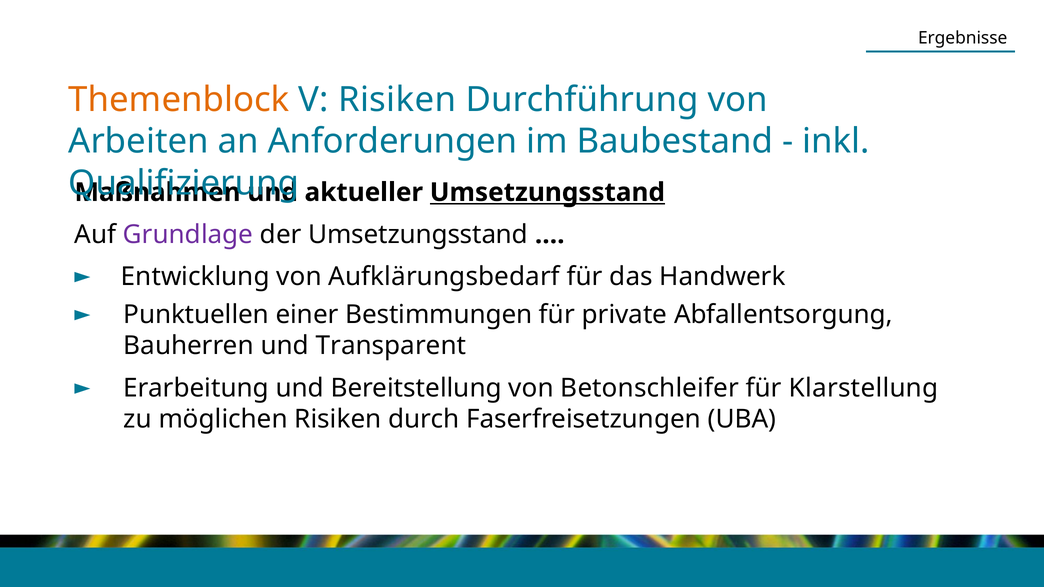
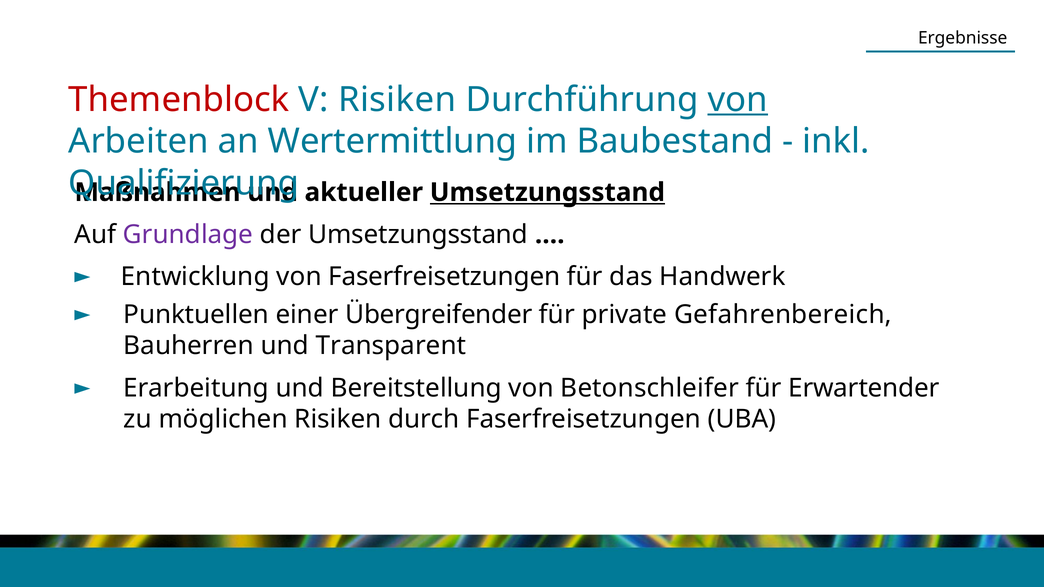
Themenblock colour: orange -> red (179, 100)
von underline: none -> present (738, 100)
Anforderungen: Anforderungen -> Wertermittlung (393, 142)
von Aufklärungsbedarf: Aufklärungsbedarf -> Faserfreisetzungen (444, 277)
Bestimmungen: Bestimmungen -> Übergreifender (439, 315)
Abfallentsorgung: Abfallentsorgung -> Gefahrenbereich (783, 315)
Klarstellung: Klarstellung -> Erwartender (864, 388)
